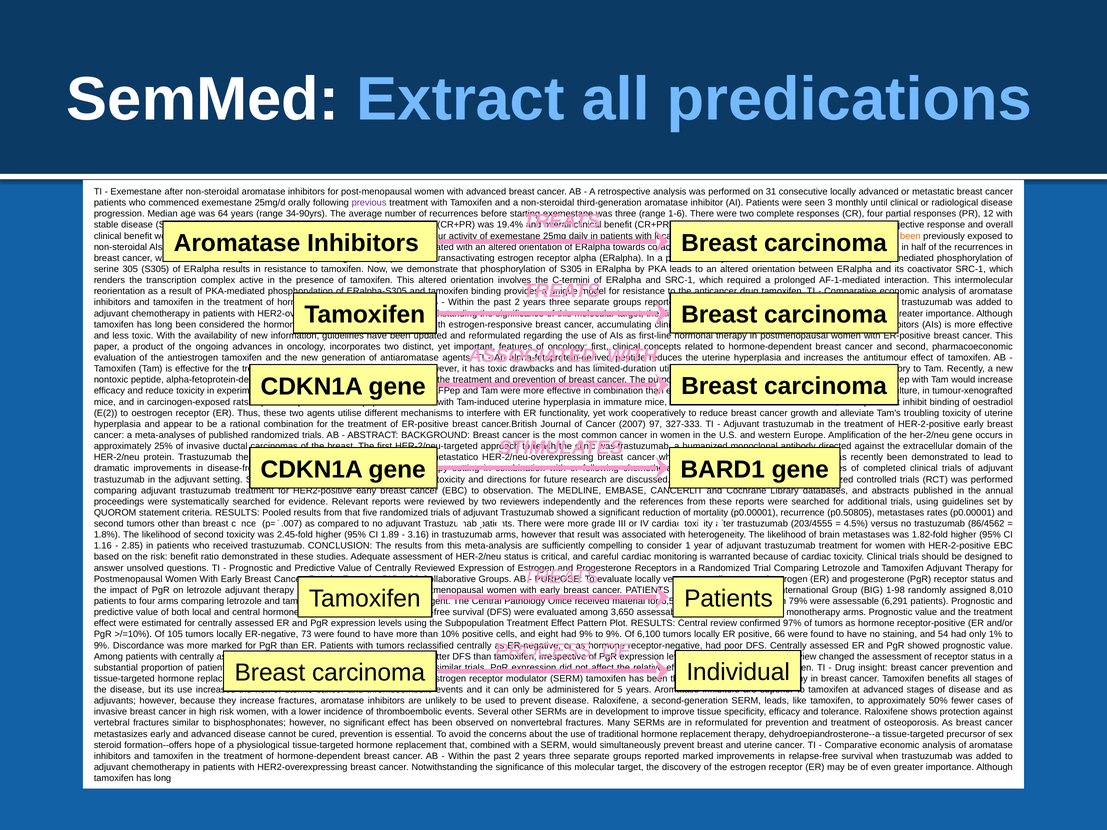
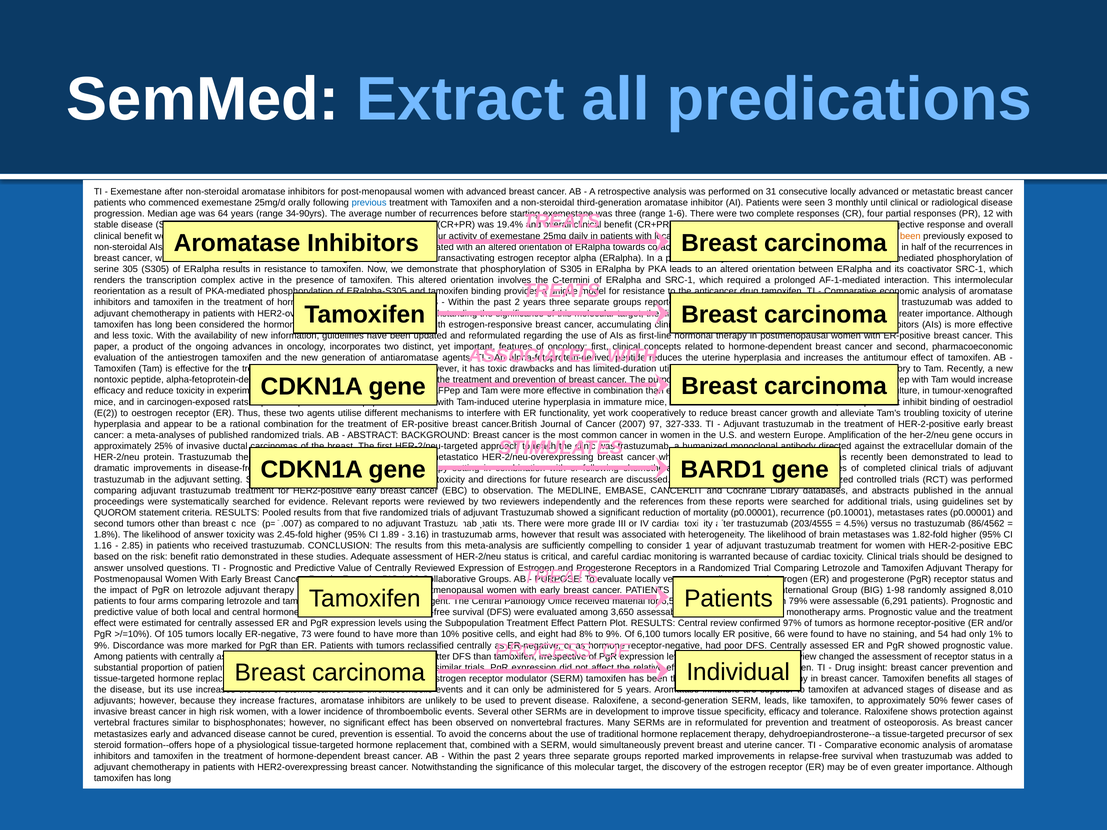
previous colour: purple -> blue (369, 203)
p0.50805: p0.50805 -> p0.10001 (851, 513)
of second: second -> answer (209, 535)
had 9%: 9% -> 8% (586, 635)
